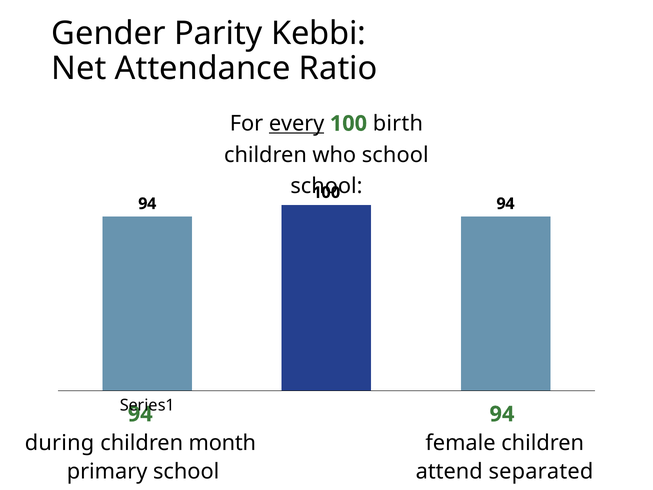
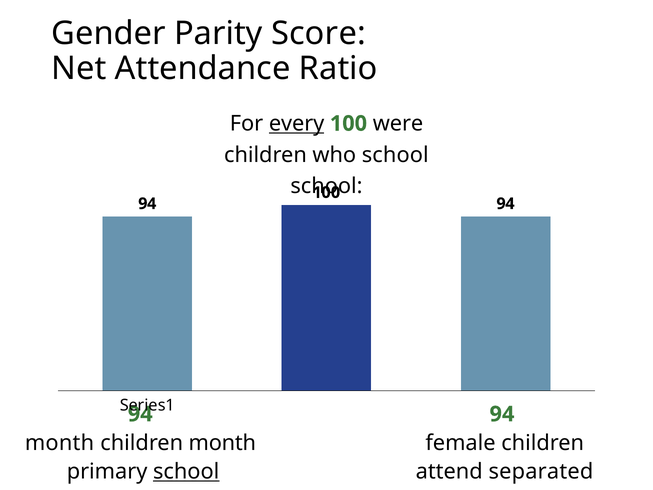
Kebbi: Kebbi -> Score (318, 33)
birth: birth -> were (398, 124)
during: during -> month (59, 443)
school underline: none -> present (186, 471)
